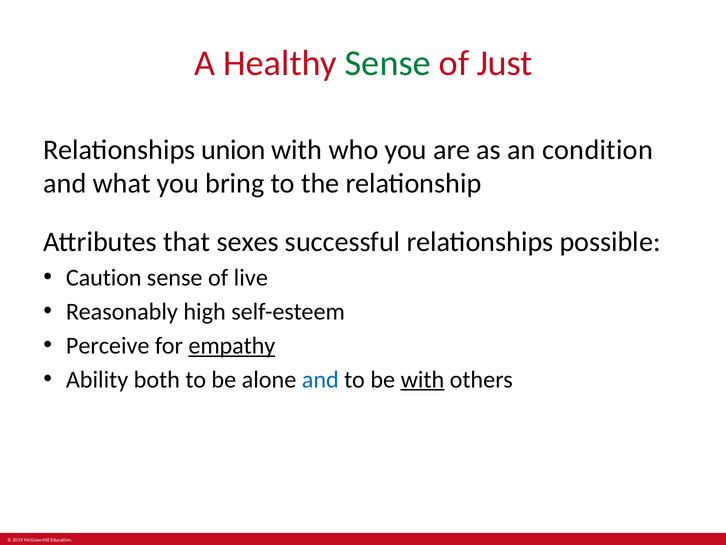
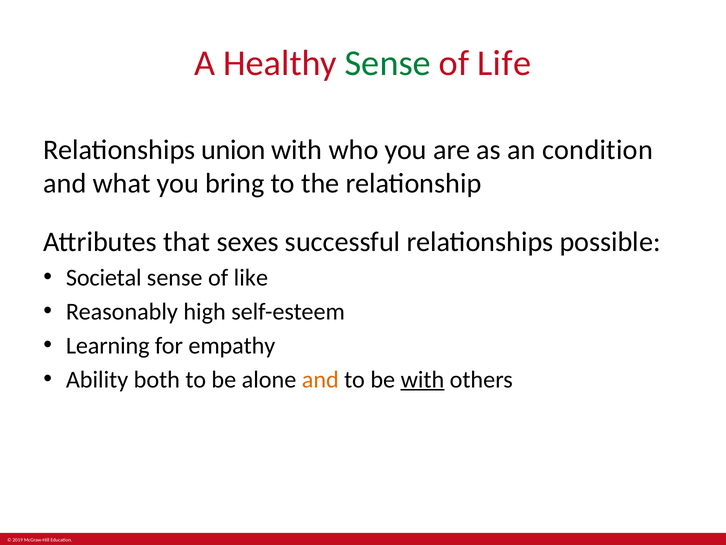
Just: Just -> Life (504, 63)
Caution: Caution -> Societal (104, 278)
live: live -> like (251, 278)
Perceive: Perceive -> Learning (108, 345)
empathy underline: present -> none (232, 345)
and colour: blue -> orange (320, 379)
